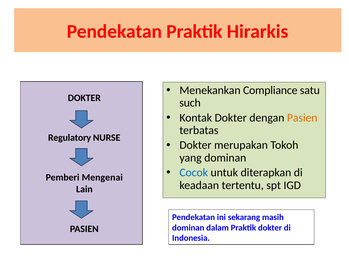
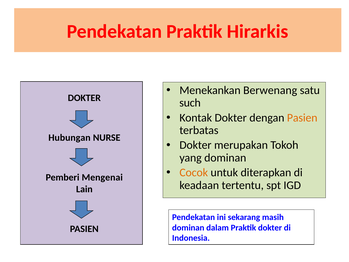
Compliance: Compliance -> Berwenang (270, 90)
Regulatory: Regulatory -> Hubungan (69, 138)
Cocok colour: blue -> orange (194, 172)
